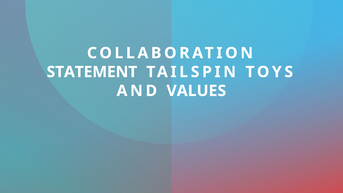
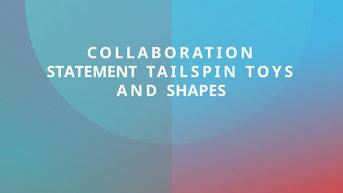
VALUES: VALUES -> SHAPES (196, 91)
